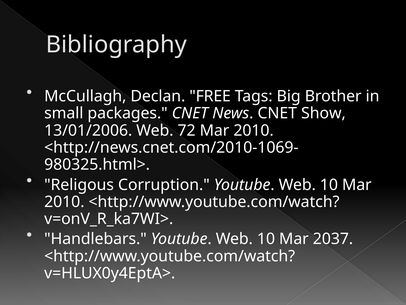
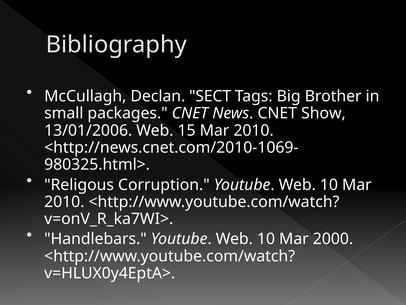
FREE: FREE -> SECT (210, 96)
72: 72 -> 15 (187, 130)
2037: 2037 -> 2000 (333, 239)
